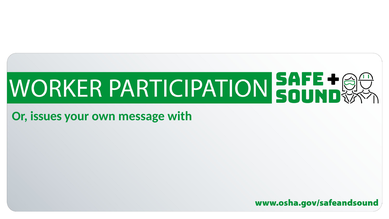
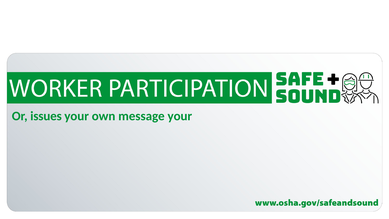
message with: with -> your (180, 116)
